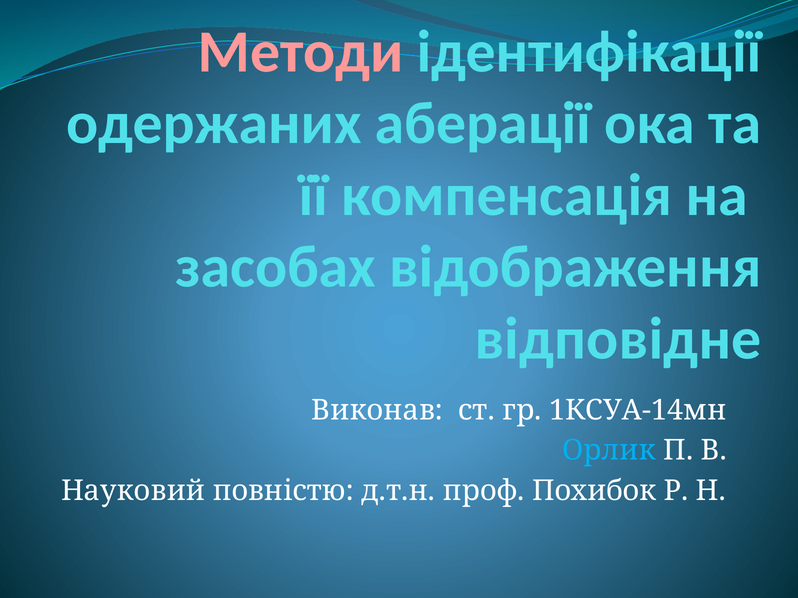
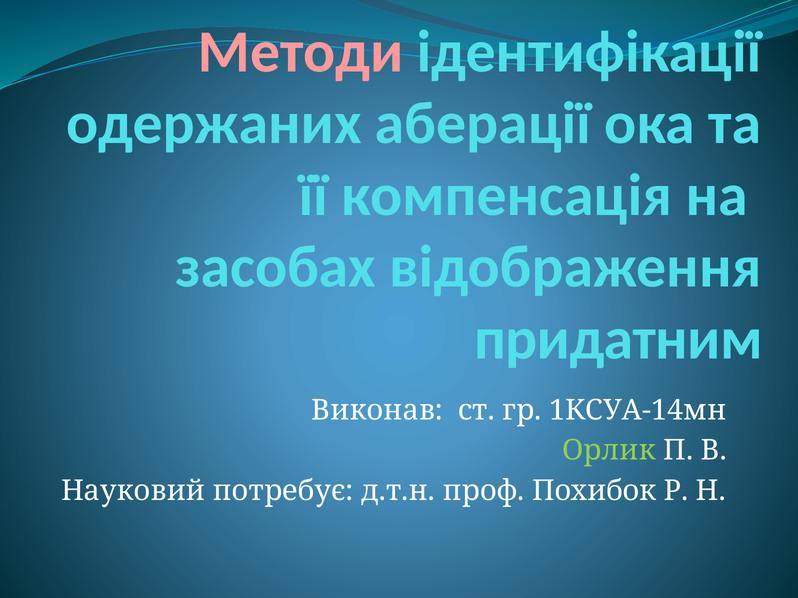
відповідне: відповідне -> придатним (618, 339)
Орлик colour: light blue -> light green (609, 451)
повністю: повністю -> потребує (283, 491)
